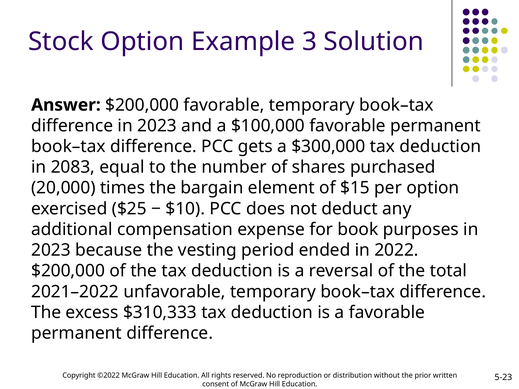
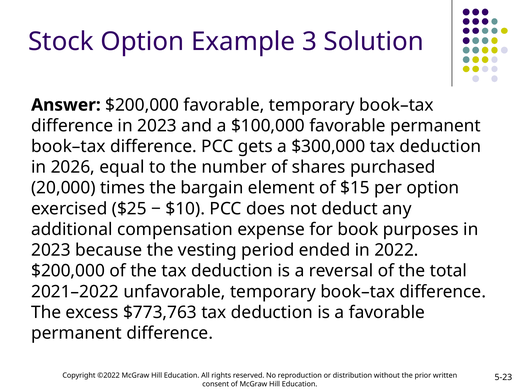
2083: 2083 -> 2026 (73, 167)
$310,333: $310,333 -> $773,763 (160, 313)
